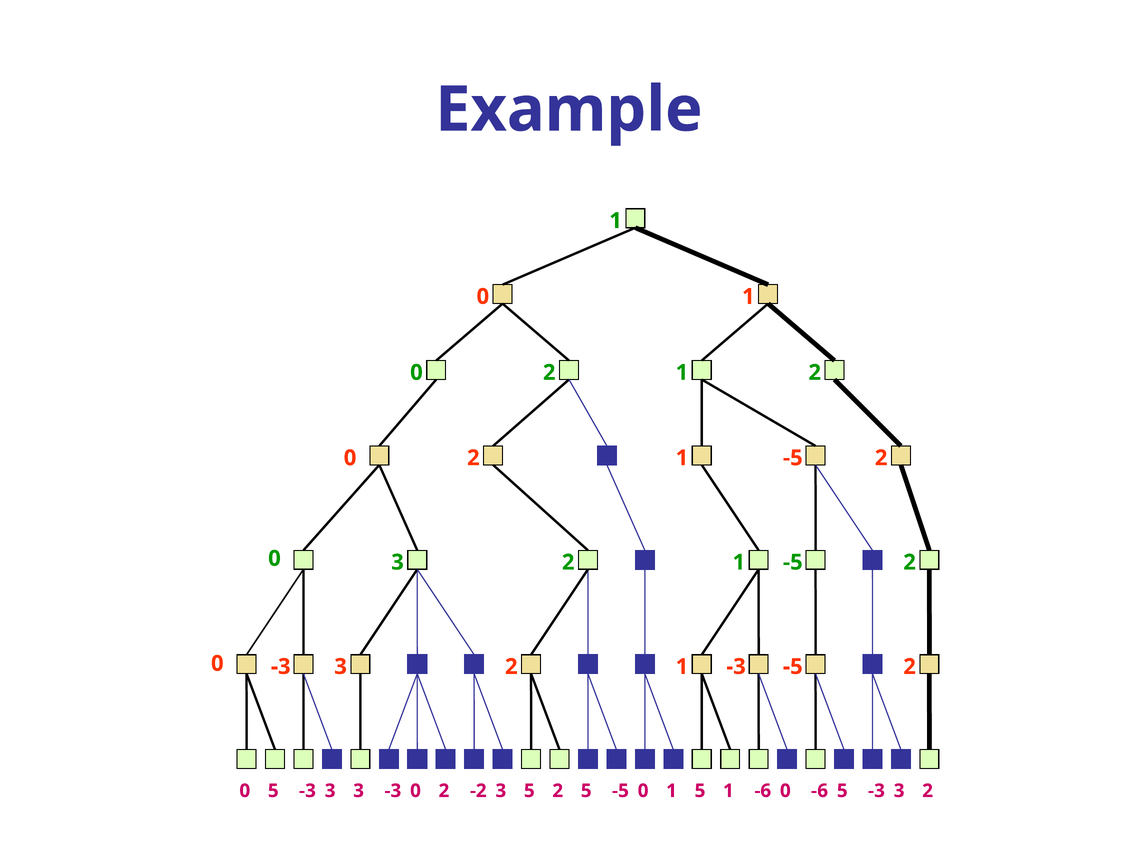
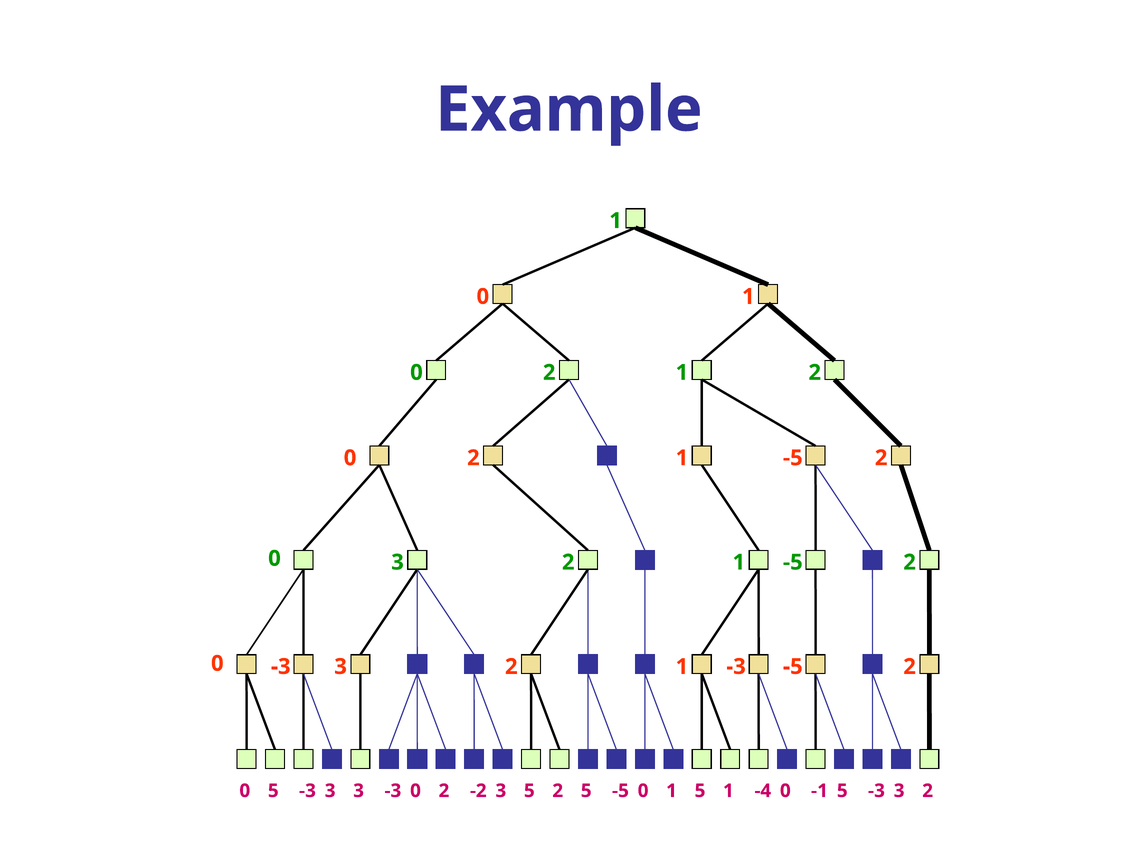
1 -6: -6 -> -4 (763, 790)
3 -6: -6 -> -1 (820, 790)
